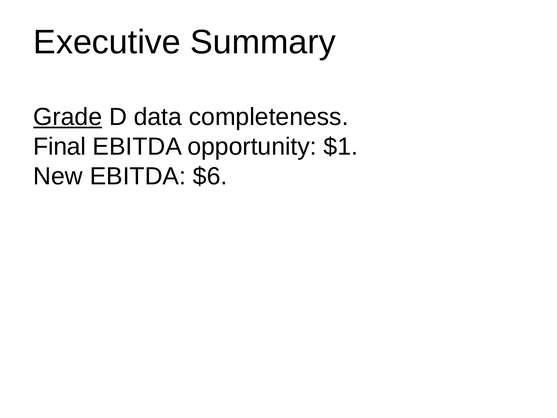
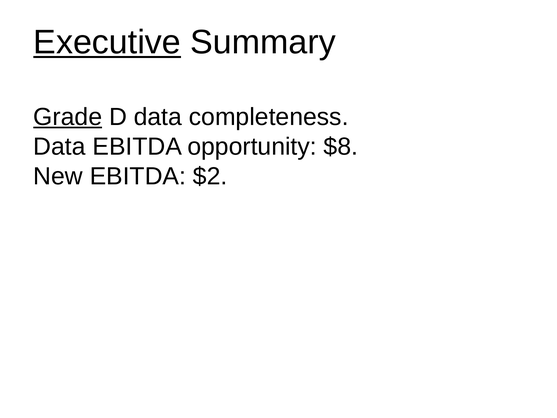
Executive underline: none -> present (107, 42)
Final: Final -> Data (59, 147)
$1: $1 -> $8 (341, 147)
$6: $6 -> $2 (210, 176)
